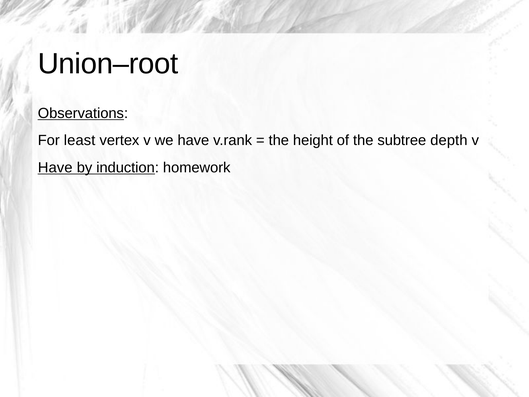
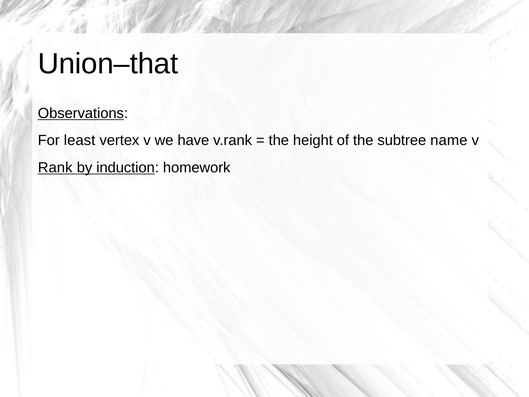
Union–root: Union–root -> Union–that (108, 64)
depth: depth -> name (449, 140)
Have: Have -> Rank (55, 167)
